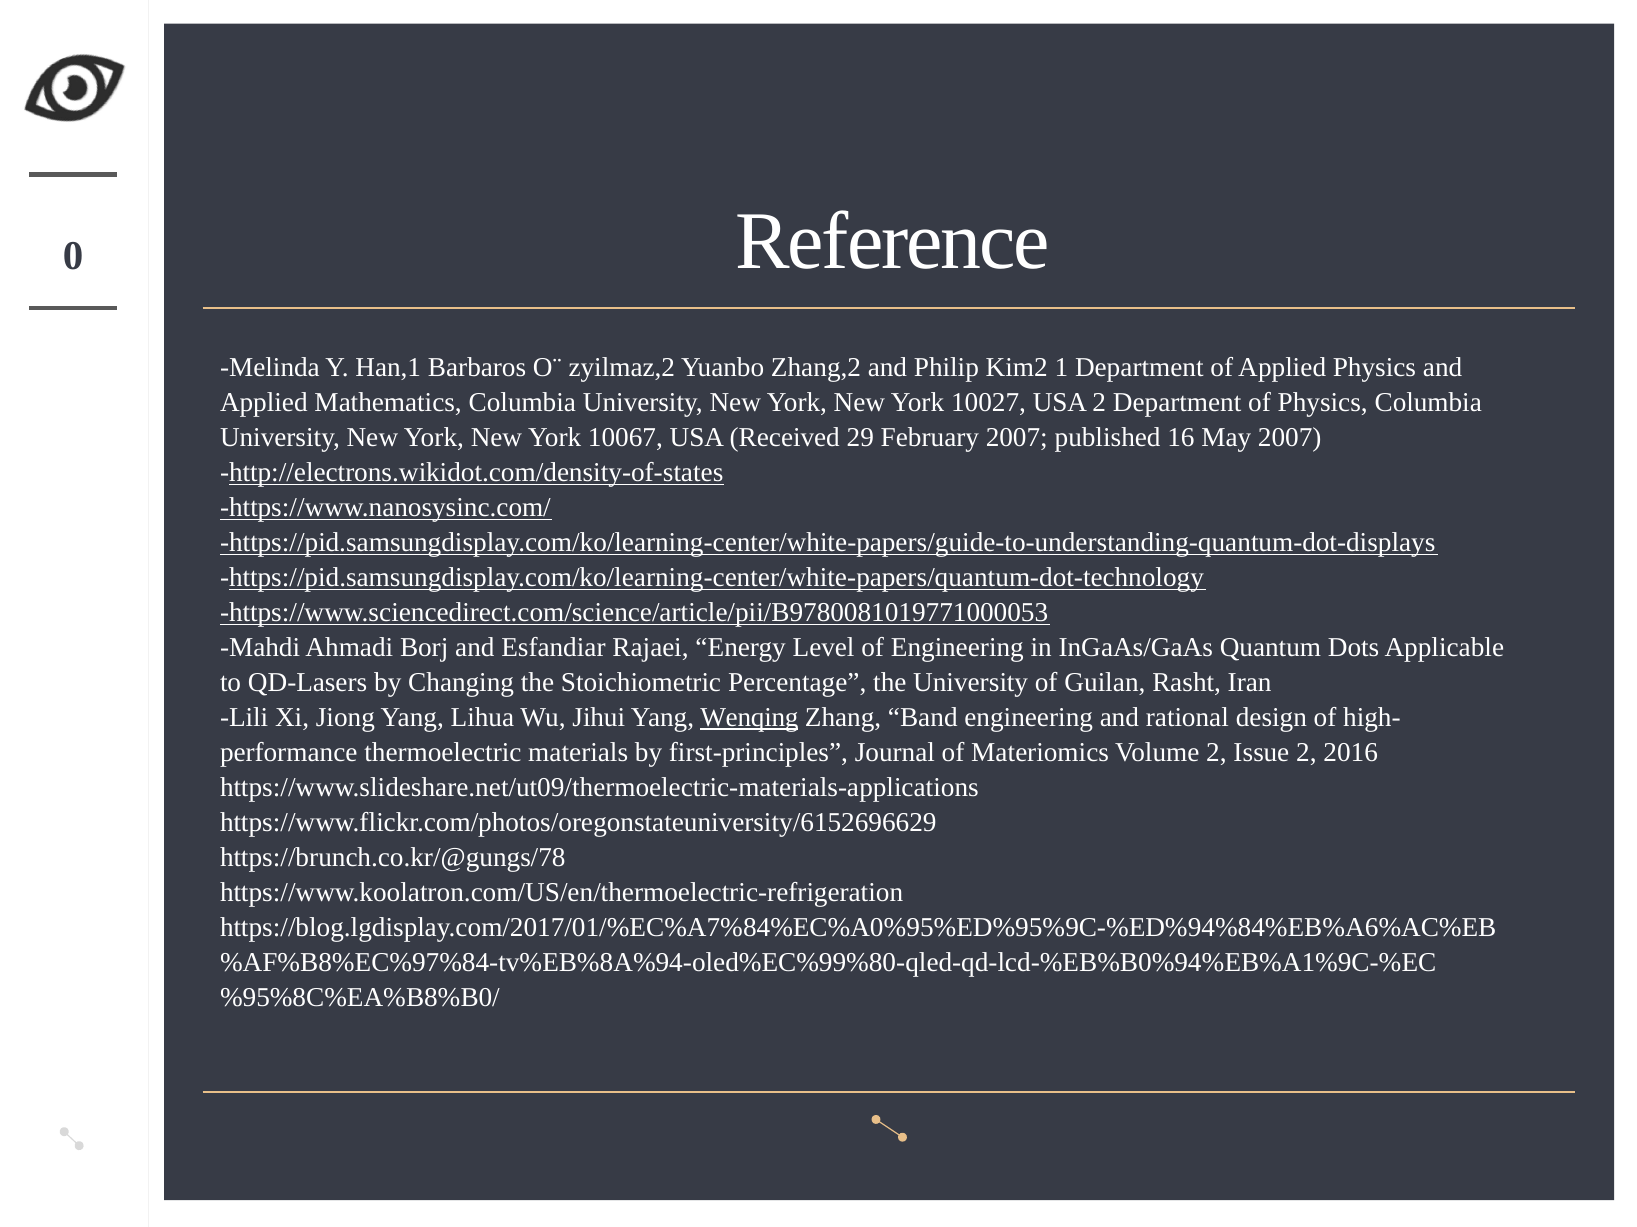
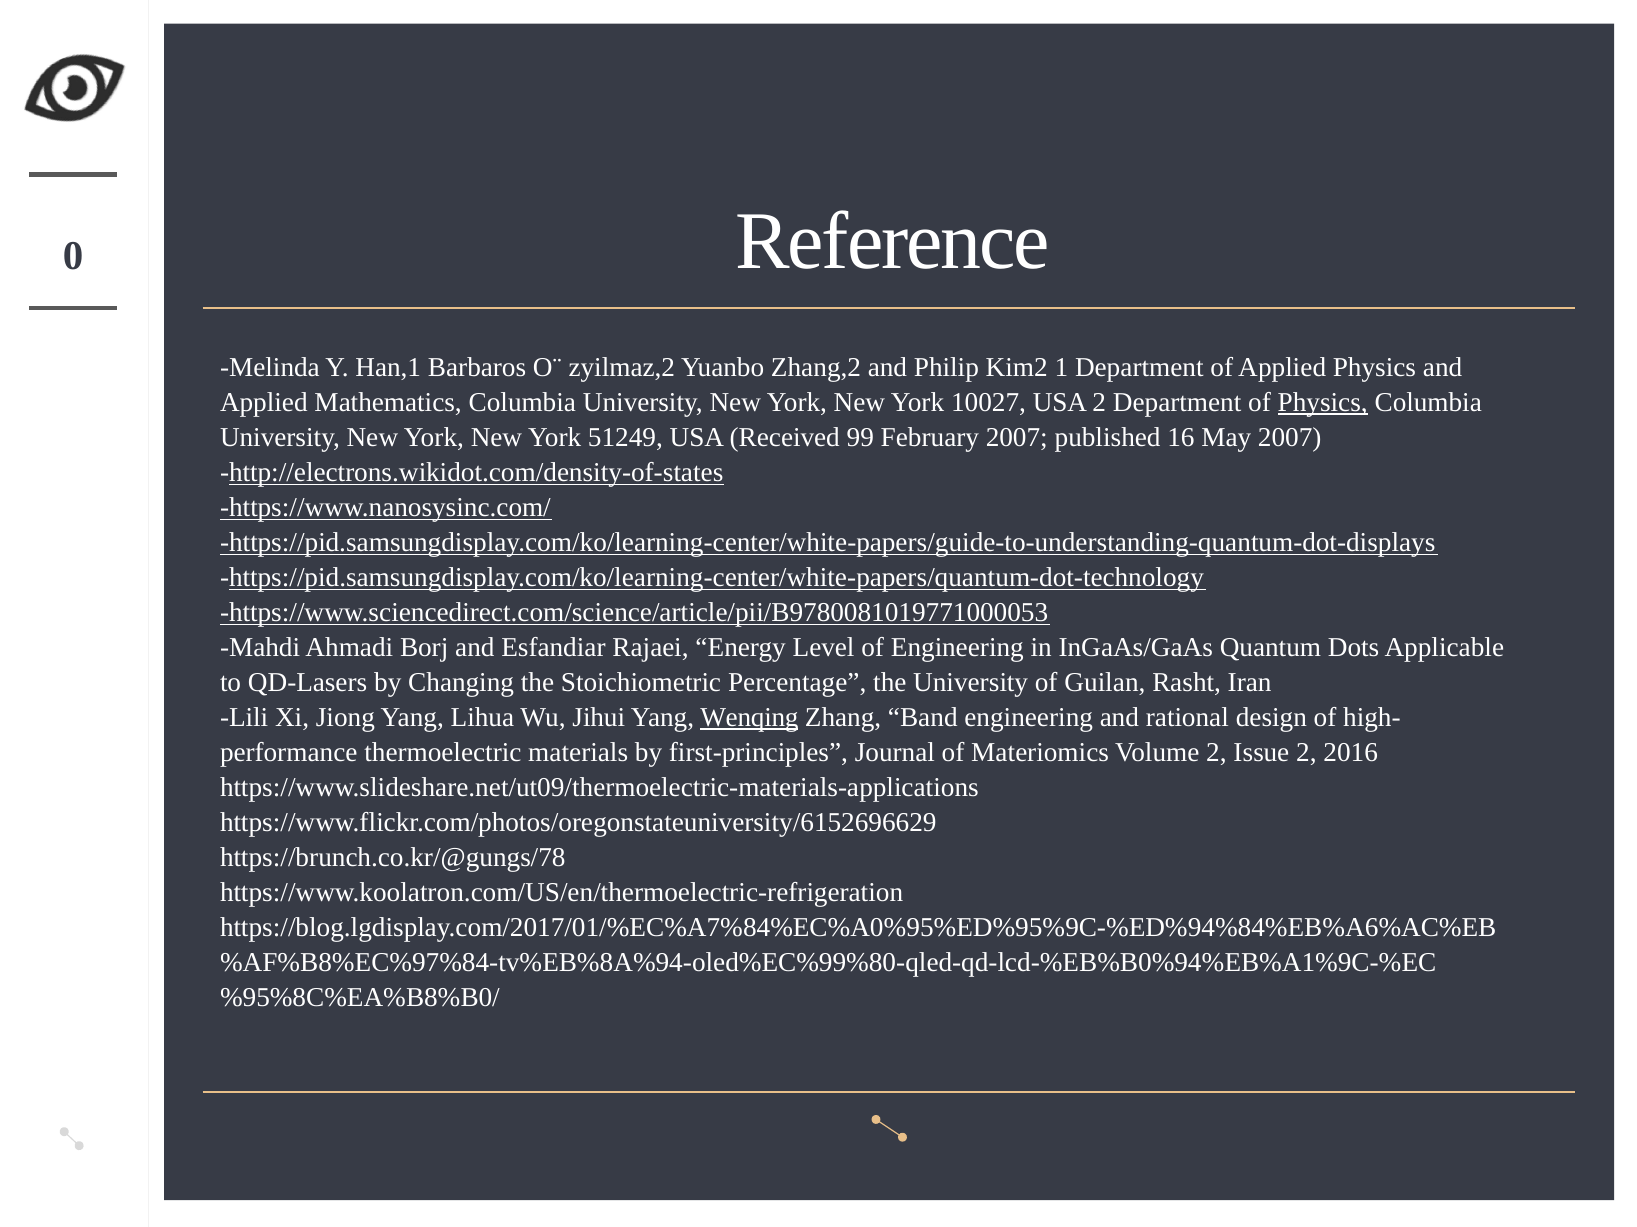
Physics underline: none -> present (1323, 403)
10067: 10067 -> 51249 (625, 438)
29: 29 -> 99 (860, 438)
